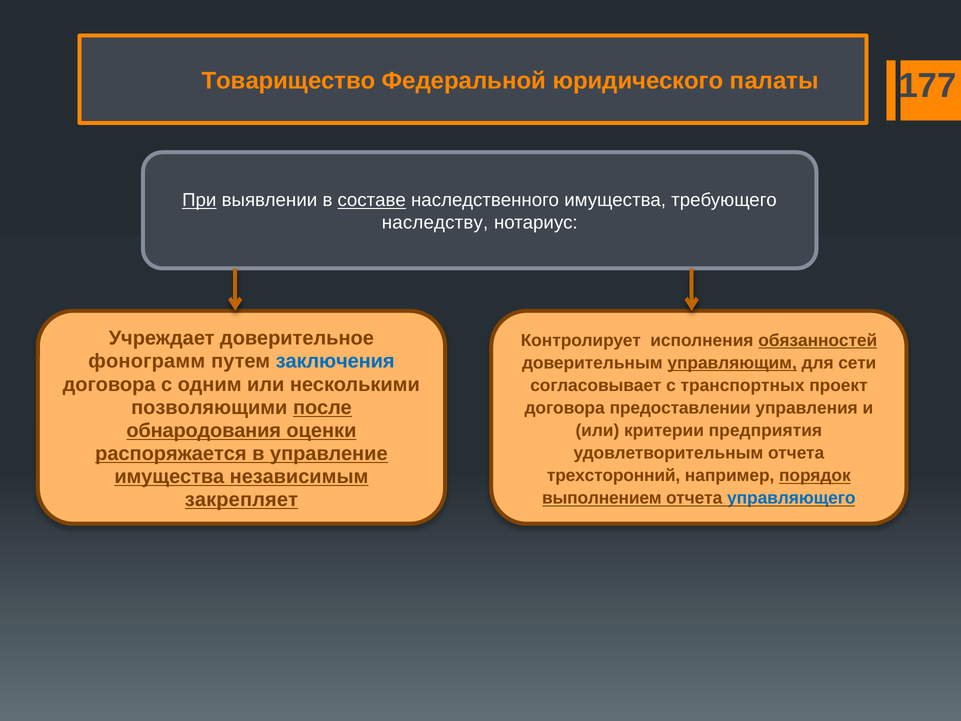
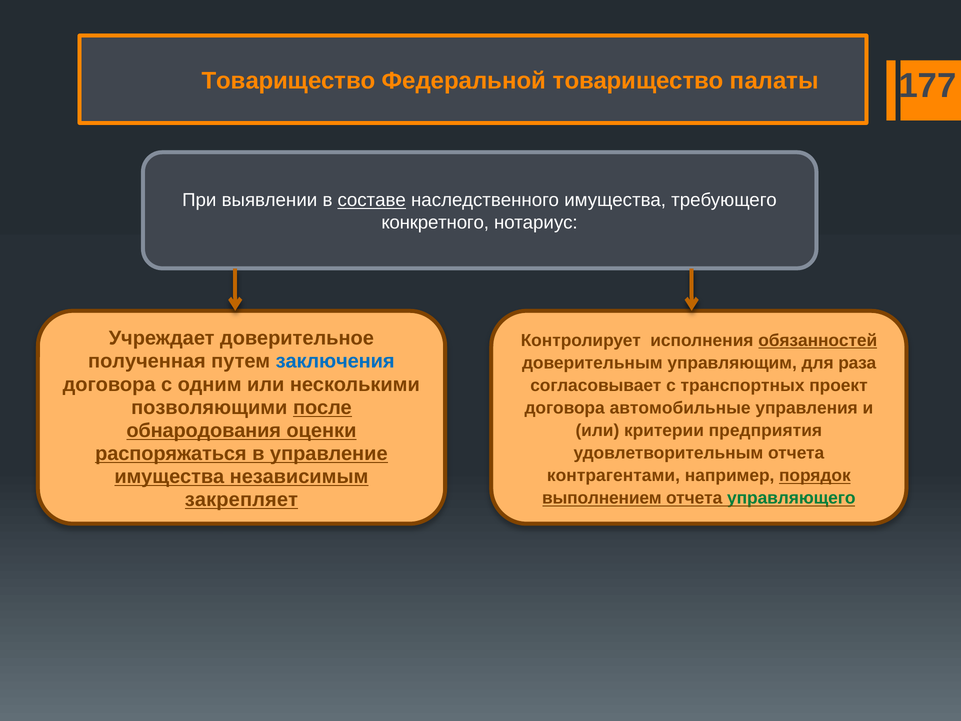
Федеральной юридического: юридического -> товарищество (638, 81)
При underline: present -> none (199, 200)
наследству: наследству -> конкретного (435, 223)
фонограмм: фонограмм -> полученная (147, 361)
управляющим underline: present -> none (732, 363)
сети: сети -> раза (857, 363)
предоставлении: предоставлении -> автомобильные (680, 408)
распоряжается: распоряжается -> распоряжаться (171, 453)
трехсторонний: трехсторонний -> контрагентами (613, 475)
управляющего colour: blue -> green (791, 498)
